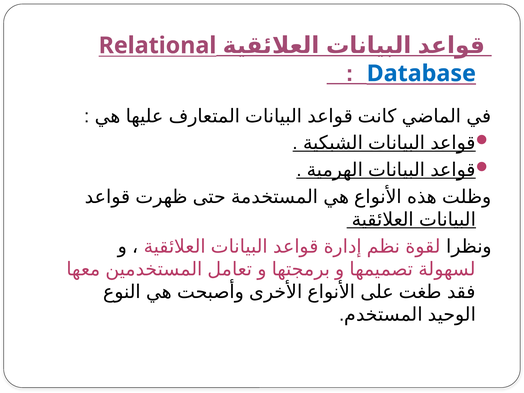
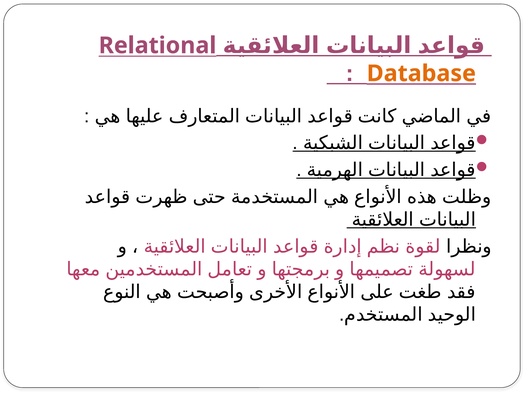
Database colour: blue -> orange (421, 73)
